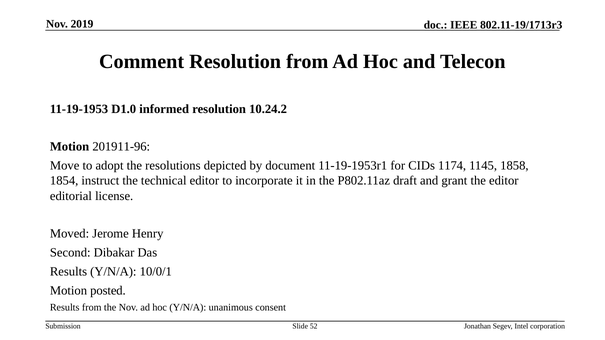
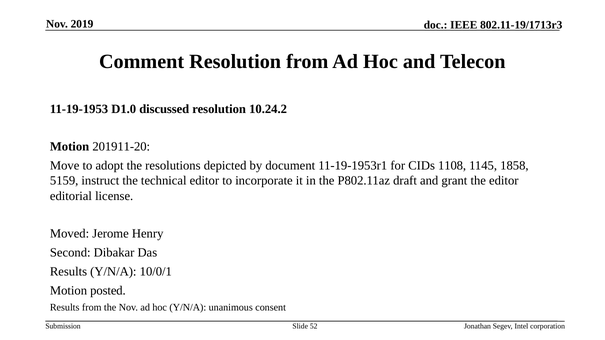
informed: informed -> discussed (164, 109)
201911-96: 201911-96 -> 201911-20 (121, 147)
1174: 1174 -> 1108 (452, 166)
1854: 1854 -> 5159 (64, 181)
